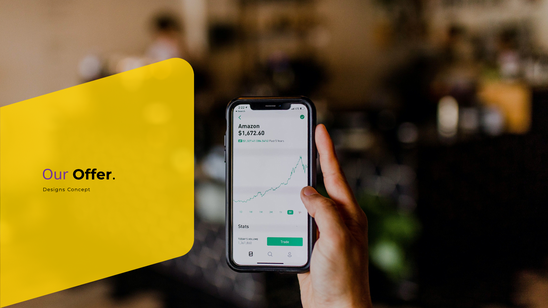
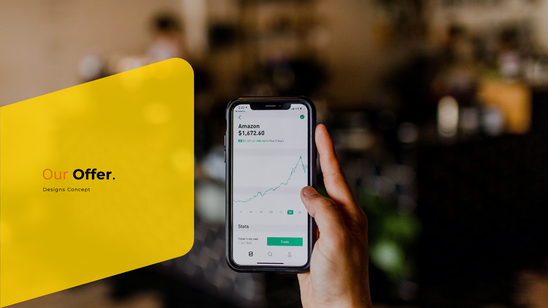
Our colour: purple -> orange (55, 175)
